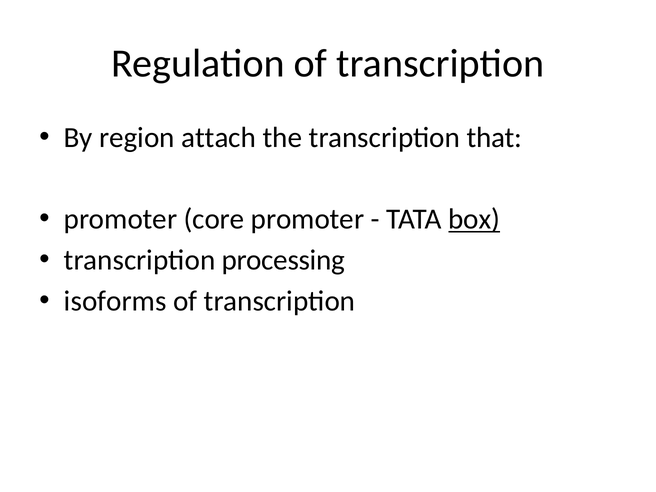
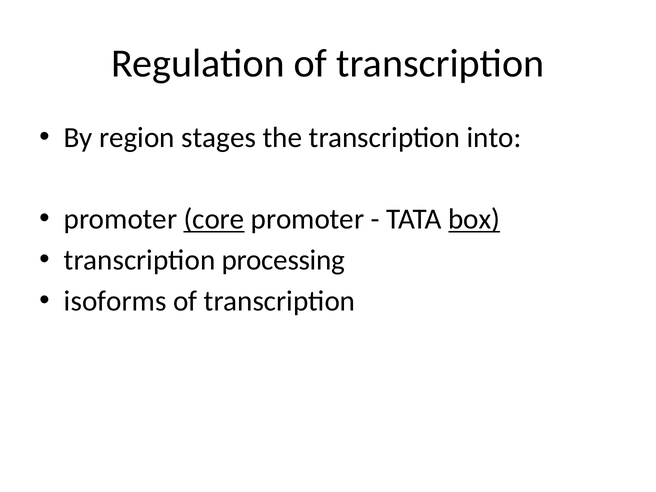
attach: attach -> stages (219, 138)
that: that -> into (494, 138)
core underline: none -> present (214, 219)
